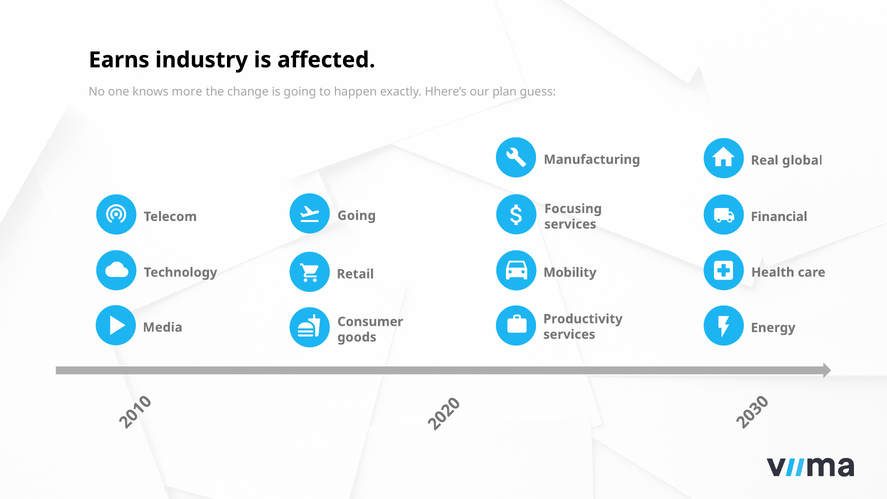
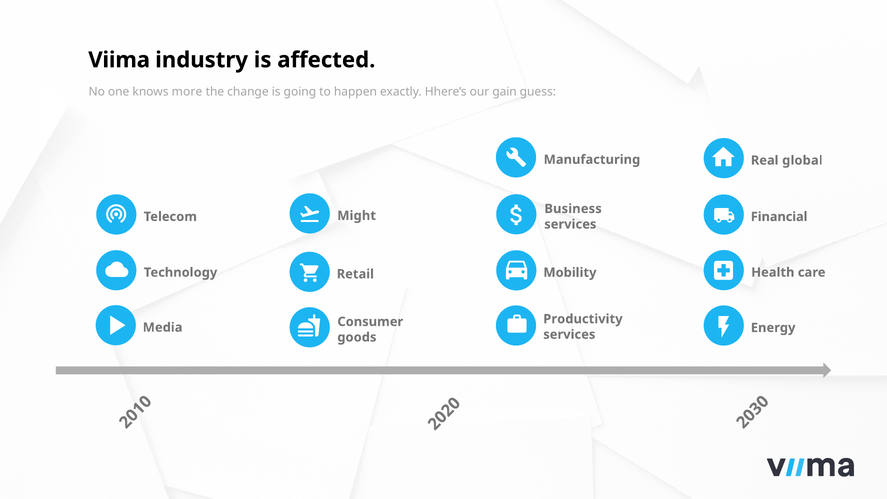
Earns: Earns -> Viima (119, 60)
plan: plan -> gain (505, 92)
Focusing: Focusing -> Business (573, 209)
Going: Going -> Might (357, 216)
